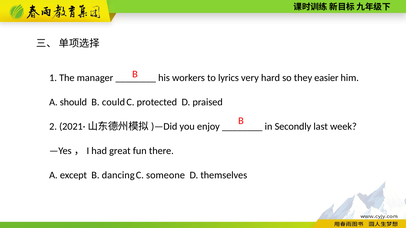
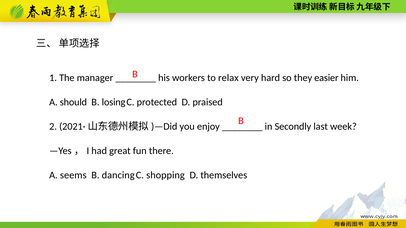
lyrics: lyrics -> relax (228, 78)
could: could -> losing (114, 102)
except: except -> seems (73, 175)
someone: someone -> shopping (166, 175)
